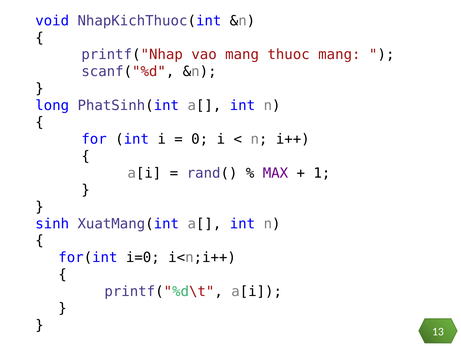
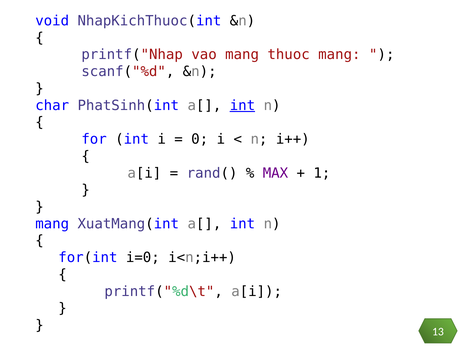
long: long -> char (52, 105)
int underline: none -> present (242, 105)
sinh: sinh -> mang (52, 224)
